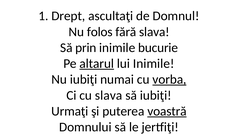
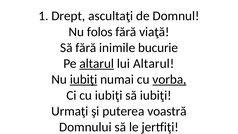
fără slava: slava -> viaţă (154, 32)
Să prin: prin -> fără (86, 48)
lui Inimile: Inimile -> Altarul (154, 64)
iubiţi underline: none -> present (84, 79)
cu slava: slava -> iubiţi (109, 95)
voastră underline: present -> none (167, 111)
